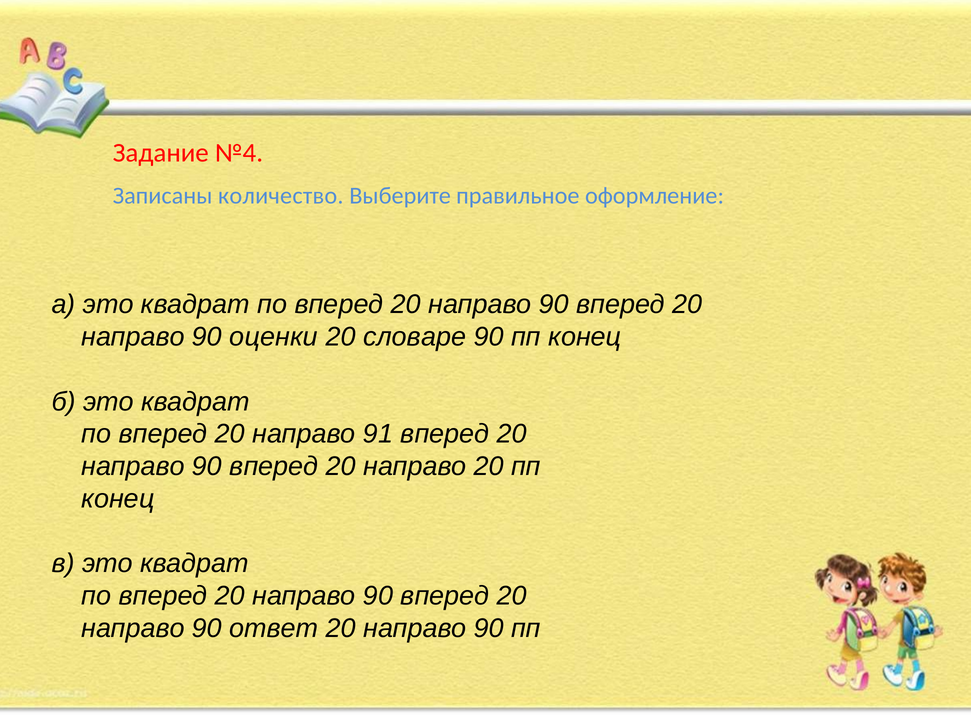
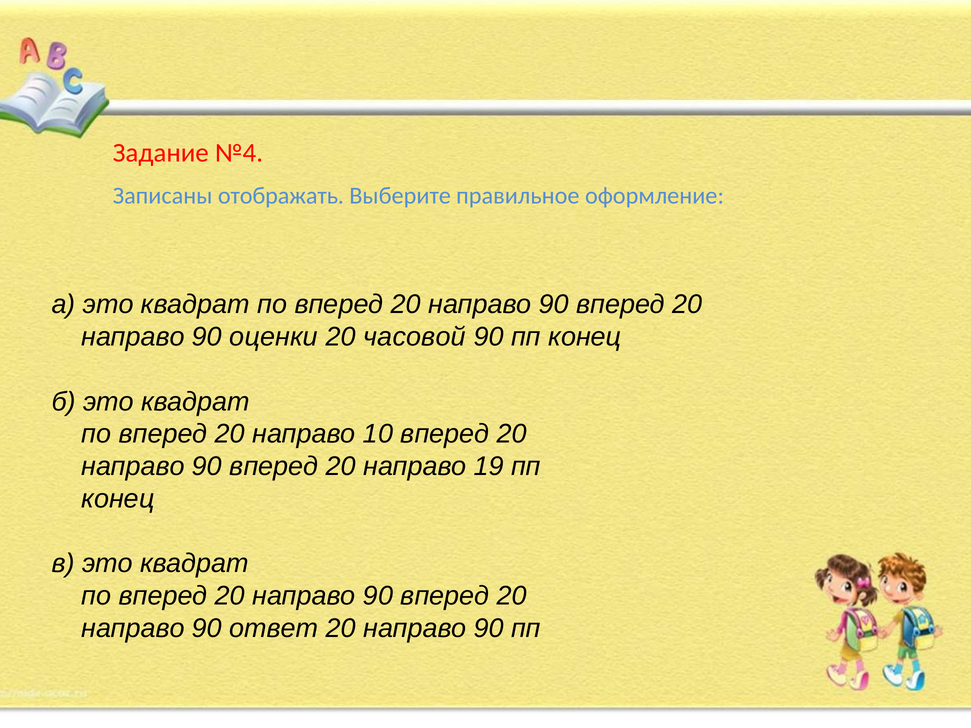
количество: количество -> отображать (281, 196)
словаре: словаре -> часовой (415, 337)
91: 91 -> 10 (378, 434)
направо 20: 20 -> 19 (489, 467)
